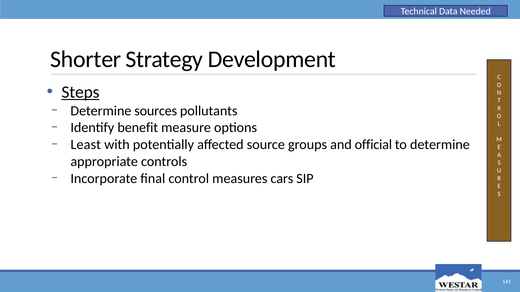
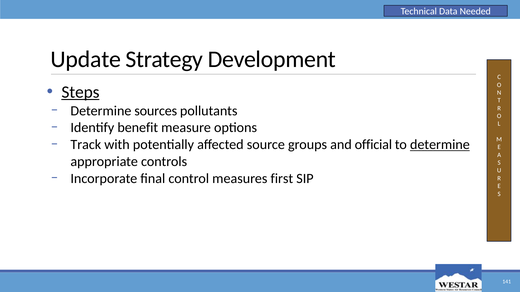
Shorter: Shorter -> Update (86, 59)
Least: Least -> Track (86, 145)
determine underline: none -> present (440, 145)
cars: cars -> first (282, 179)
